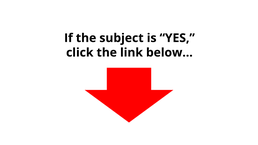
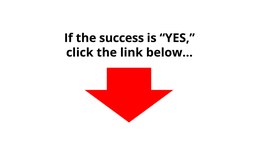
subject: subject -> success (122, 38)
